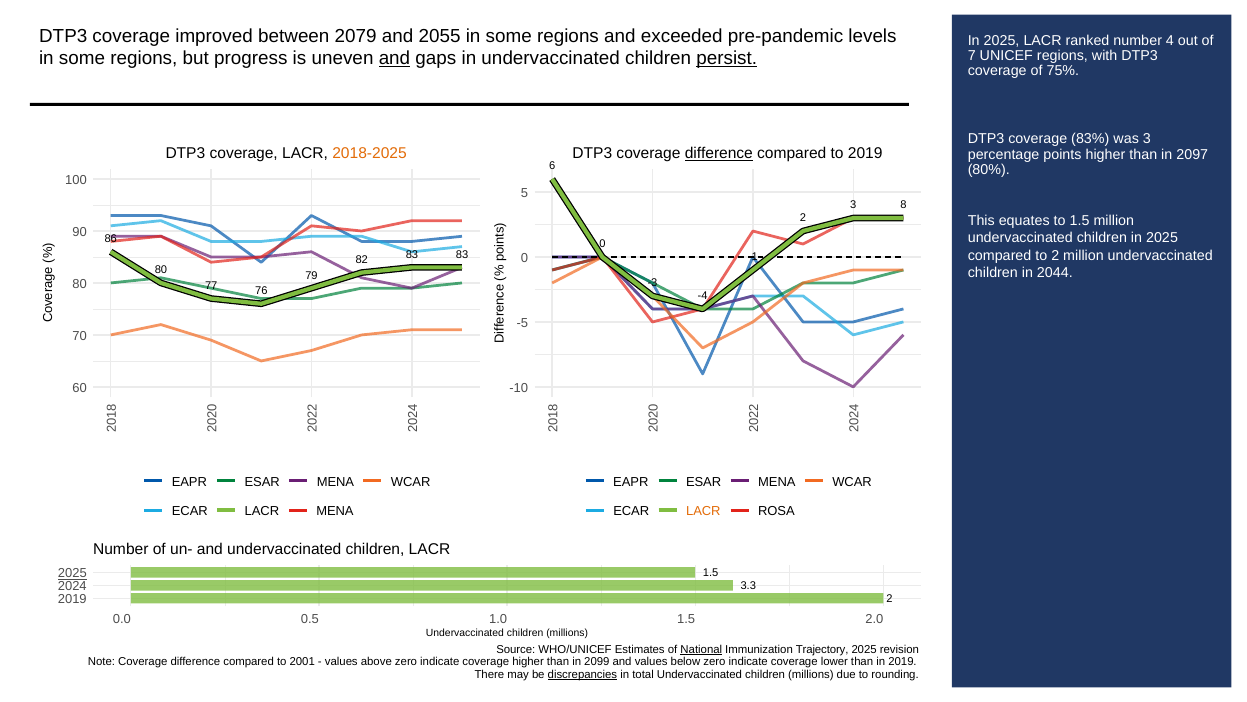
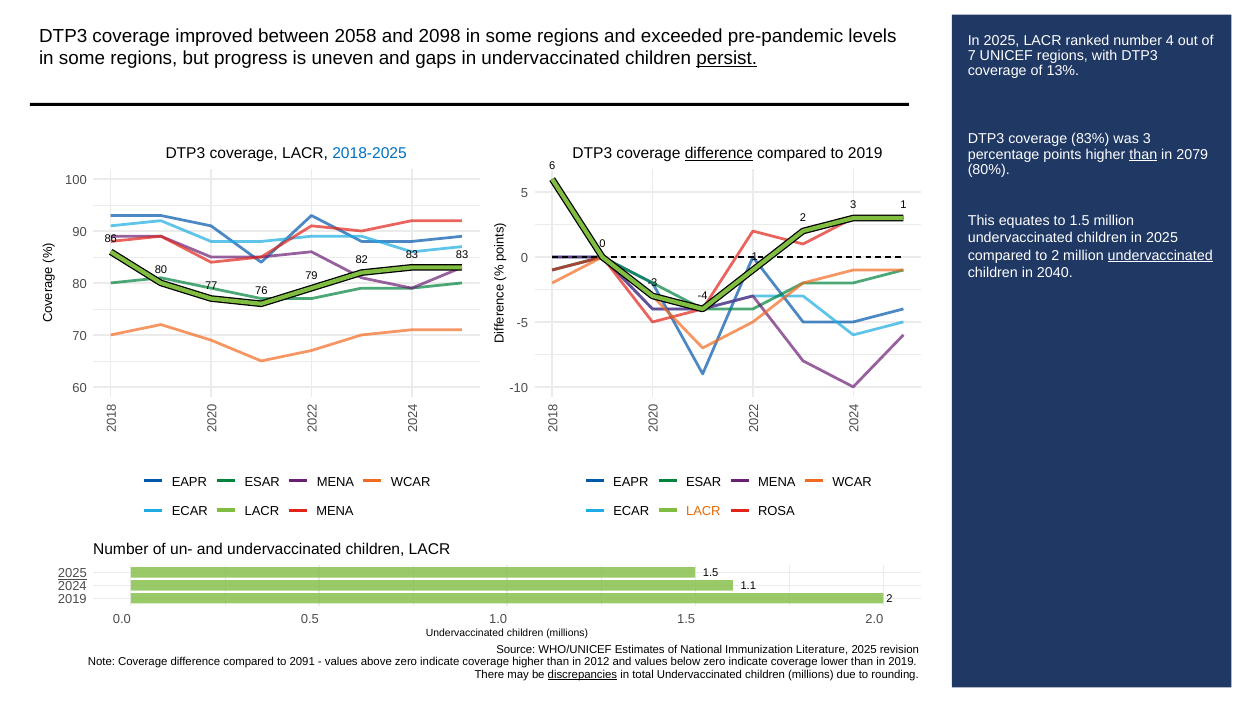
2079: 2079 -> 2058 (356, 36)
2055: 2055 -> 2098 (440, 36)
and underline: present -> none (394, 59)
75%: 75% -> 13% (1063, 71)
2018-2025 colour: orange -> blue (370, 154)
than underline: none -> present (1143, 154)
2097: 2097 -> 2079 (1192, 154)
3 8: 8 -> 1 (903, 204)
undervaccinated underline: none -> present (1160, 255)
2044: 2044 -> 2040 (1055, 272)
3.3: 3.3 -> 1.1 (748, 586)
National underline: present -> none (701, 649)
Trajectory: Trajectory -> Literature (822, 649)
2001: 2001 -> 2091 (302, 662)
2099: 2099 -> 2012 (597, 662)
